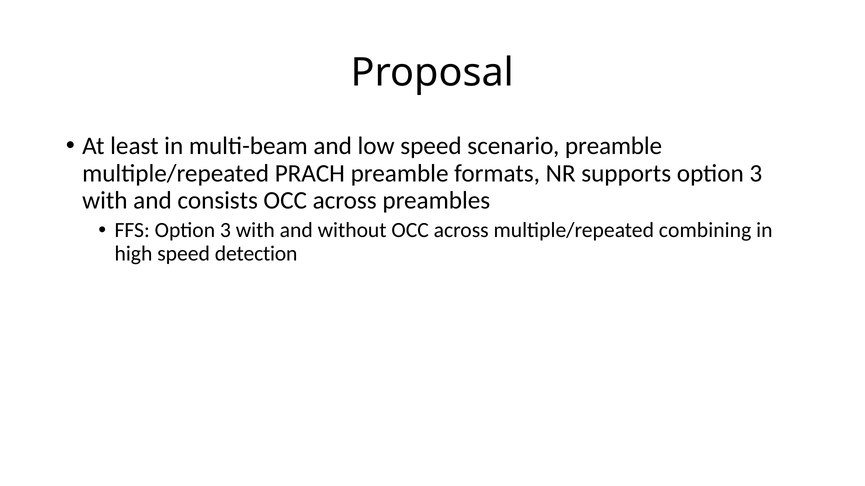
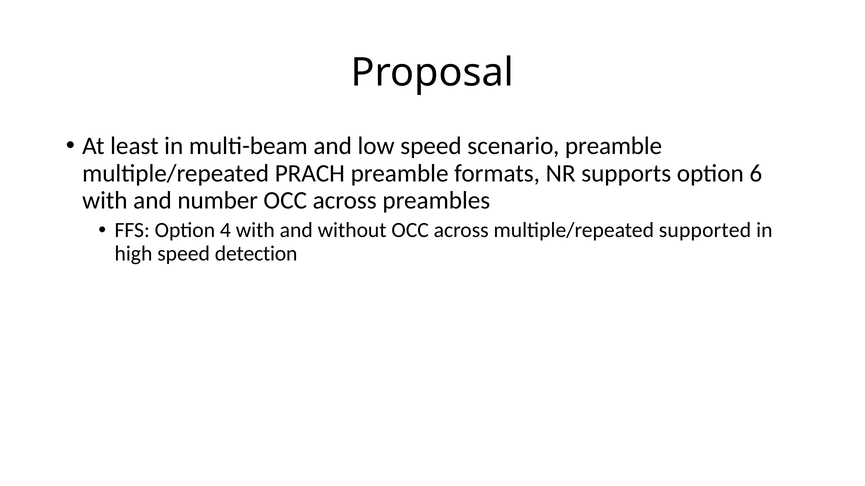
supports option 3: 3 -> 6 (756, 173)
consists: consists -> number (218, 201)
FFS Option 3: 3 -> 4 (225, 231)
combining: combining -> supported (705, 231)
